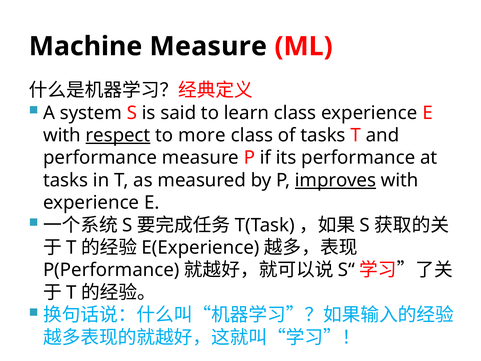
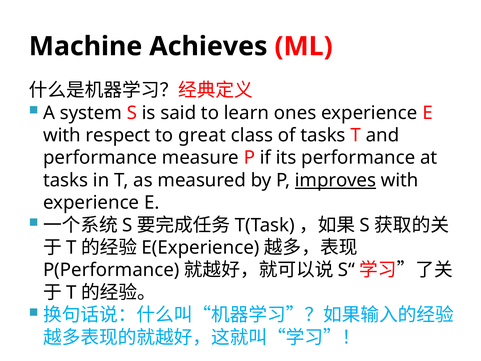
Machine Measure: Measure -> Achieves (208, 46)
learn class: class -> ones (295, 113)
respect underline: present -> none (118, 135)
more: more -> great (202, 135)
